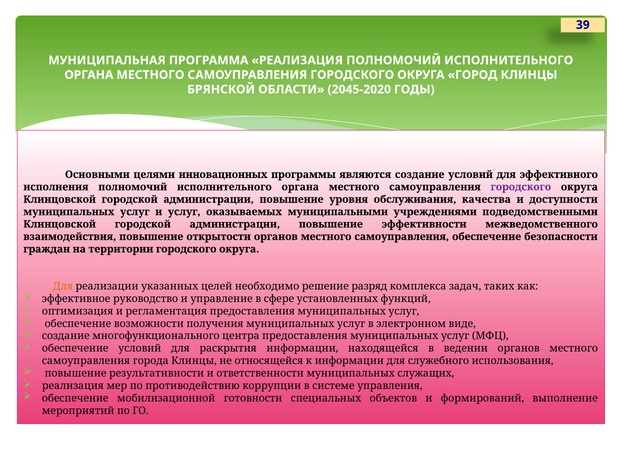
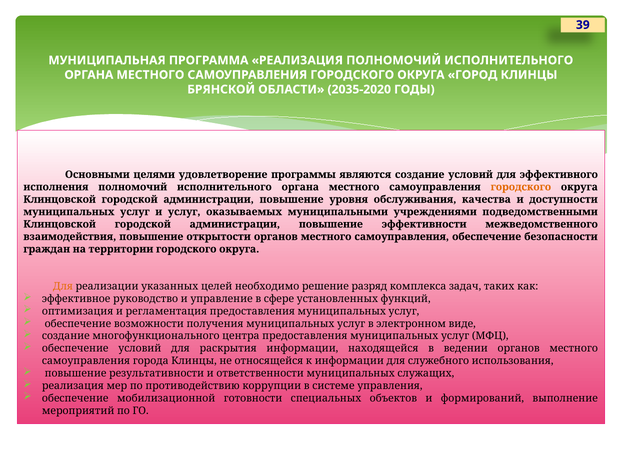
2045-2020: 2045-2020 -> 2035-2020 (359, 90)
инновационных: инновационных -> удовлетворение (223, 175)
городского colour: purple -> orange (521, 187)
